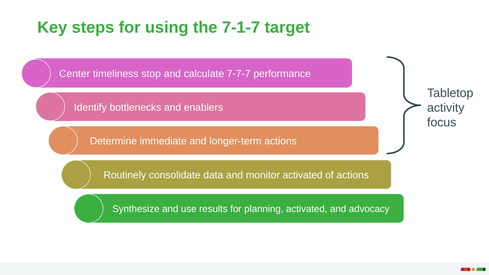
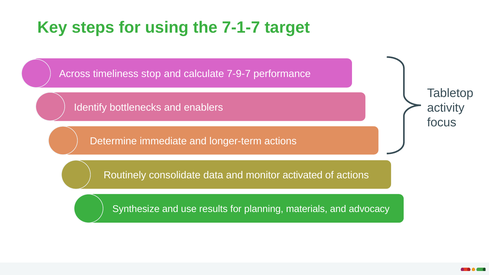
Center: Center -> Across (75, 74)
7-7-7: 7-7-7 -> 7-9-7 (239, 74)
planning activated: activated -> materials (307, 209)
